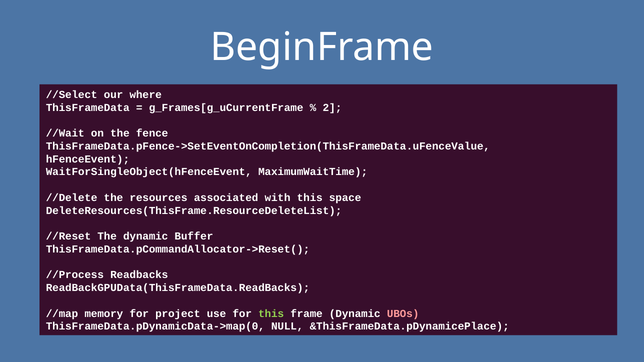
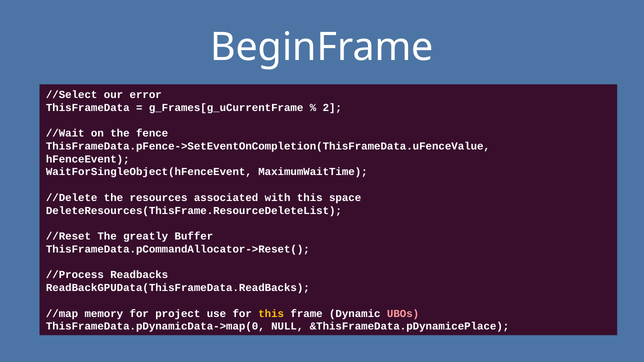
where: where -> error (146, 95)
The dynamic: dynamic -> greatly (146, 236)
this colour: light green -> yellow (271, 314)
